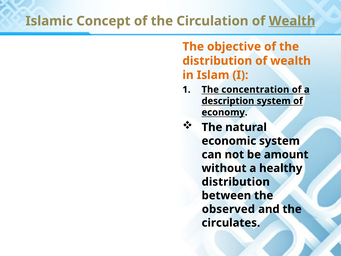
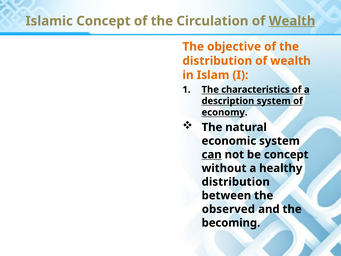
concentration: concentration -> characteristics (255, 90)
can underline: none -> present (212, 154)
be amount: amount -> concept (286, 154)
circulates: circulates -> becoming (231, 223)
